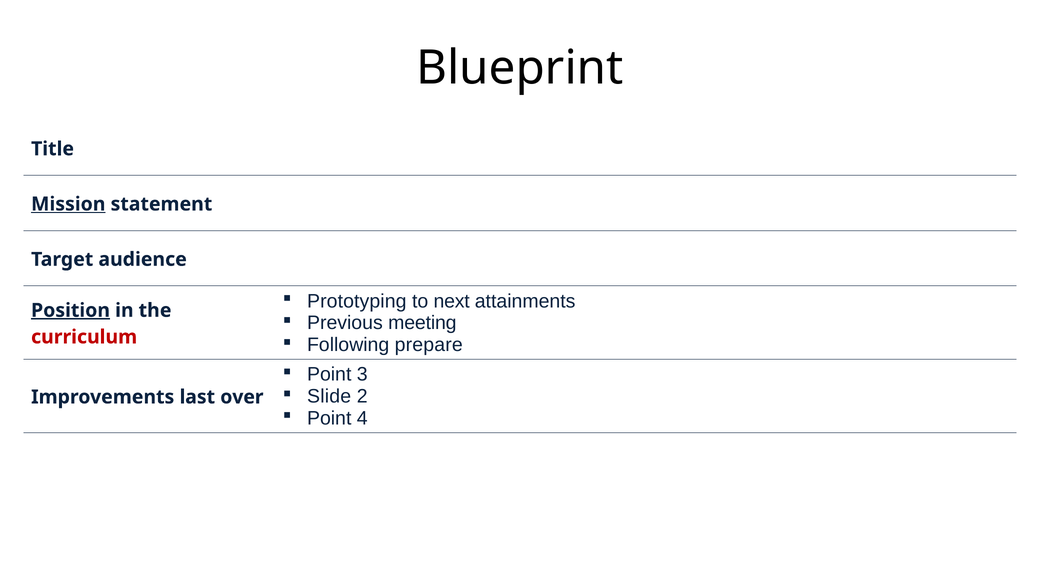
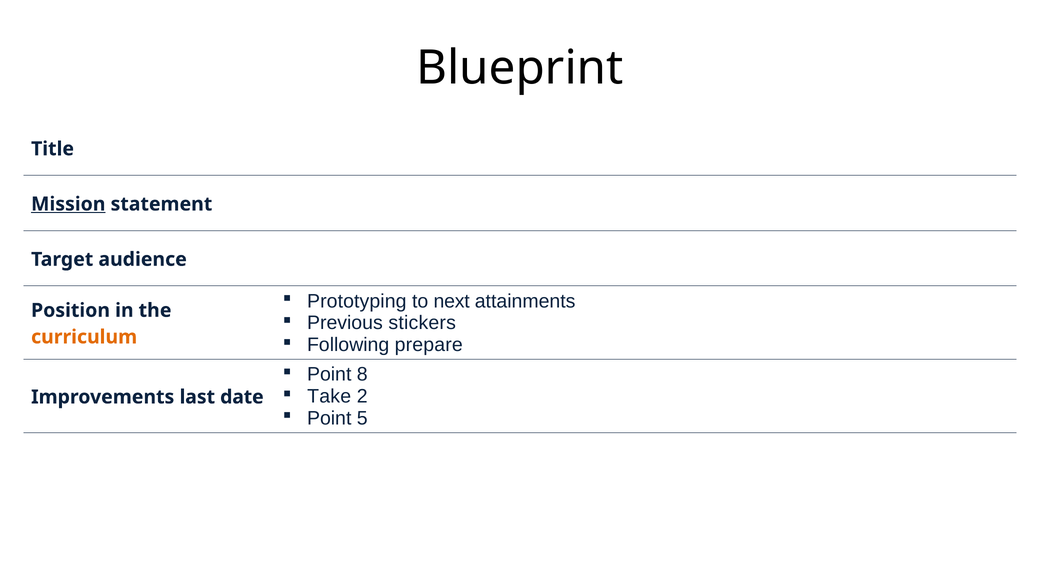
Position underline: present -> none (71, 310)
meeting: meeting -> stickers (422, 323)
curriculum colour: red -> orange (84, 337)
3: 3 -> 8 (362, 374)
Slide: Slide -> Take (329, 396)
over: over -> date (242, 397)
4: 4 -> 5 (362, 418)
